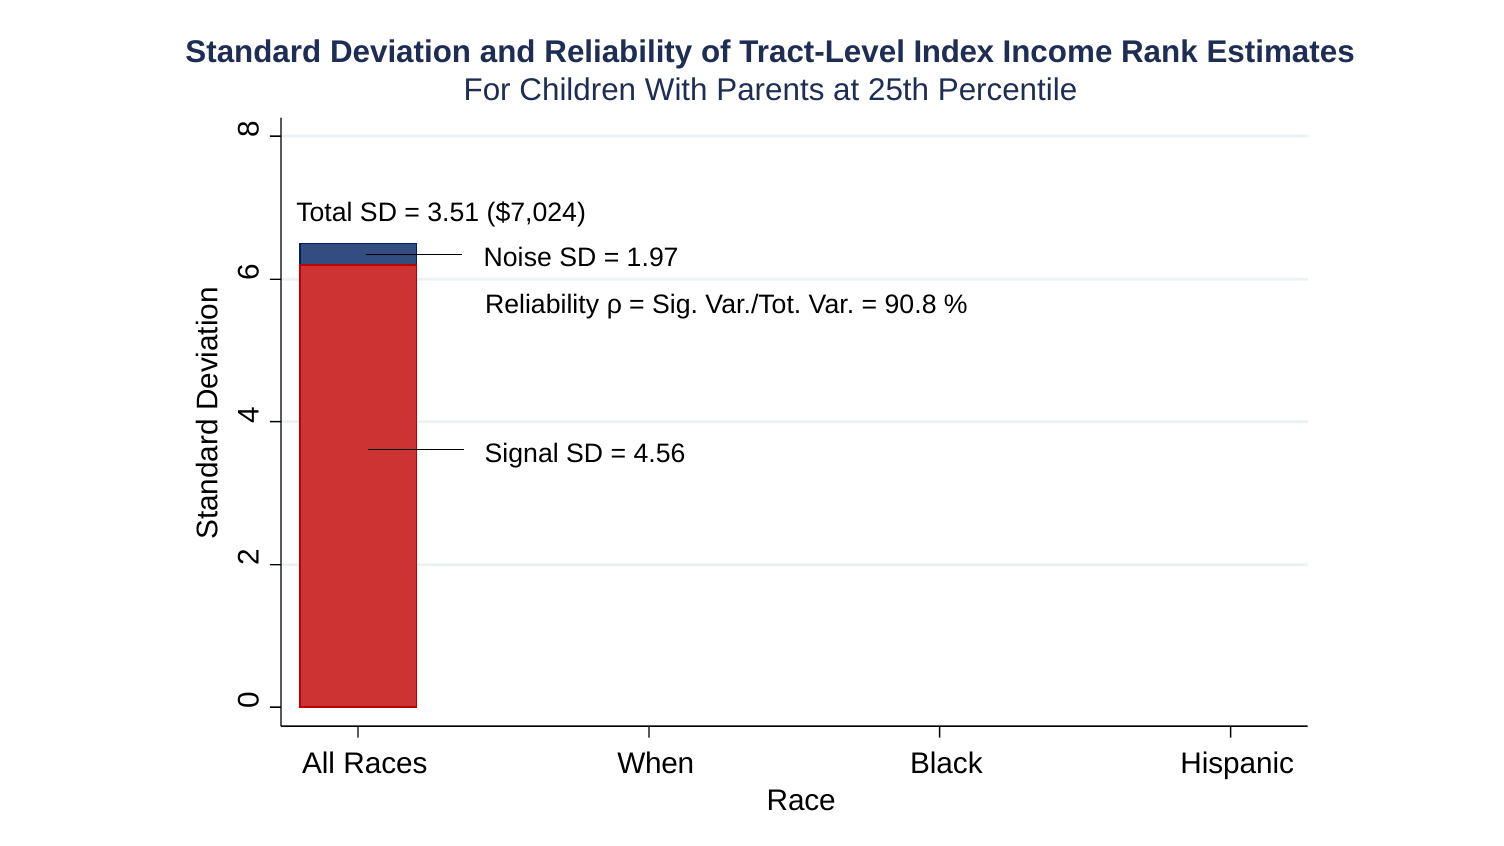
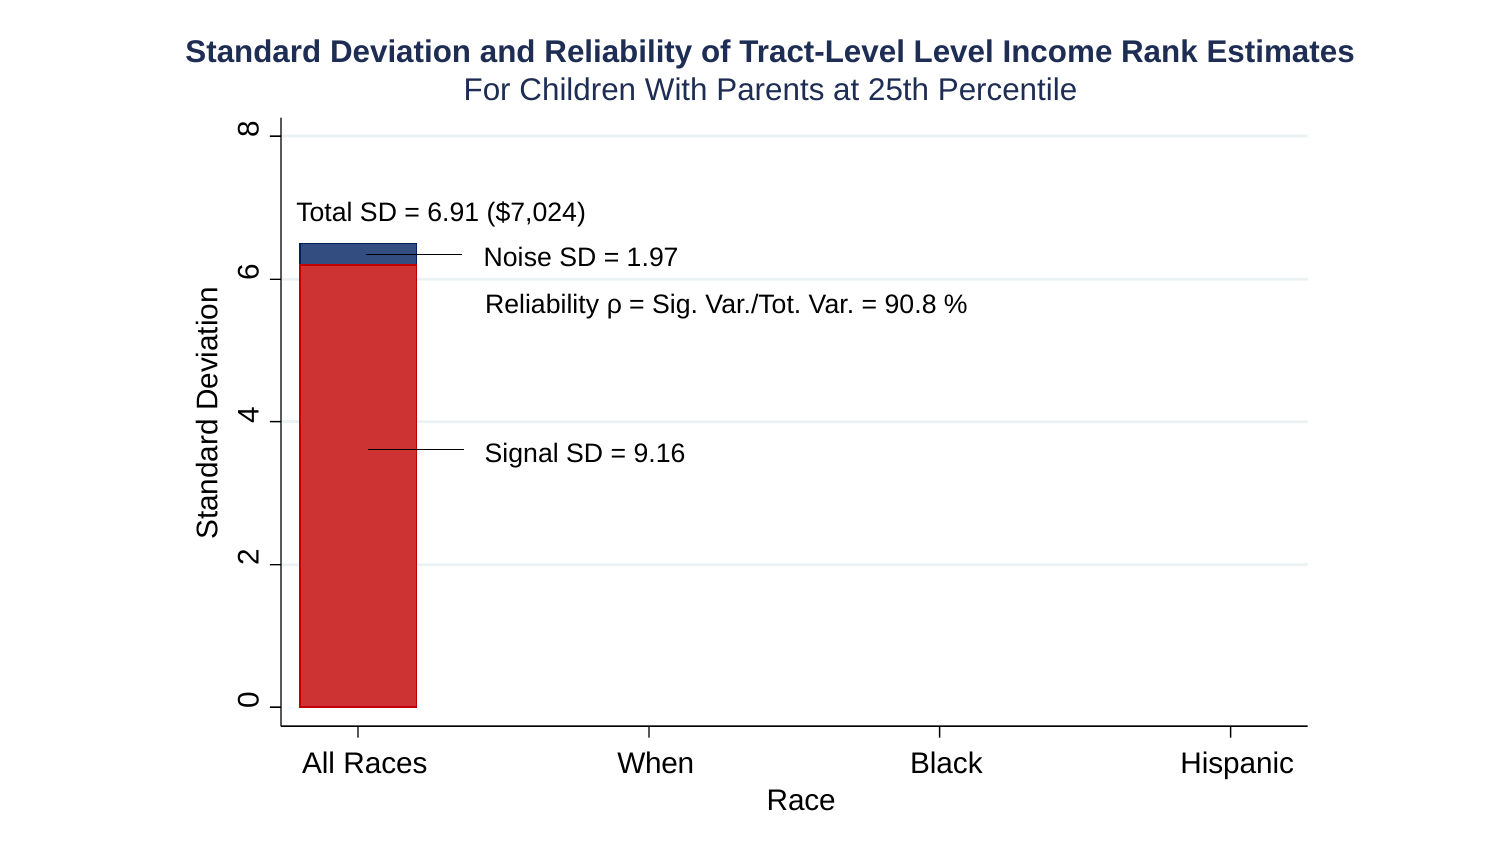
Index: Index -> Level (954, 52)
3.51: 3.51 -> 6.91 (453, 213)
4.56: 4.56 -> 9.16 (660, 453)
